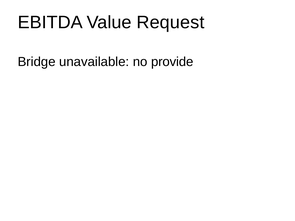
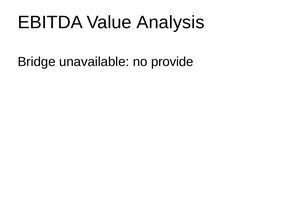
Request: Request -> Analysis (170, 22)
